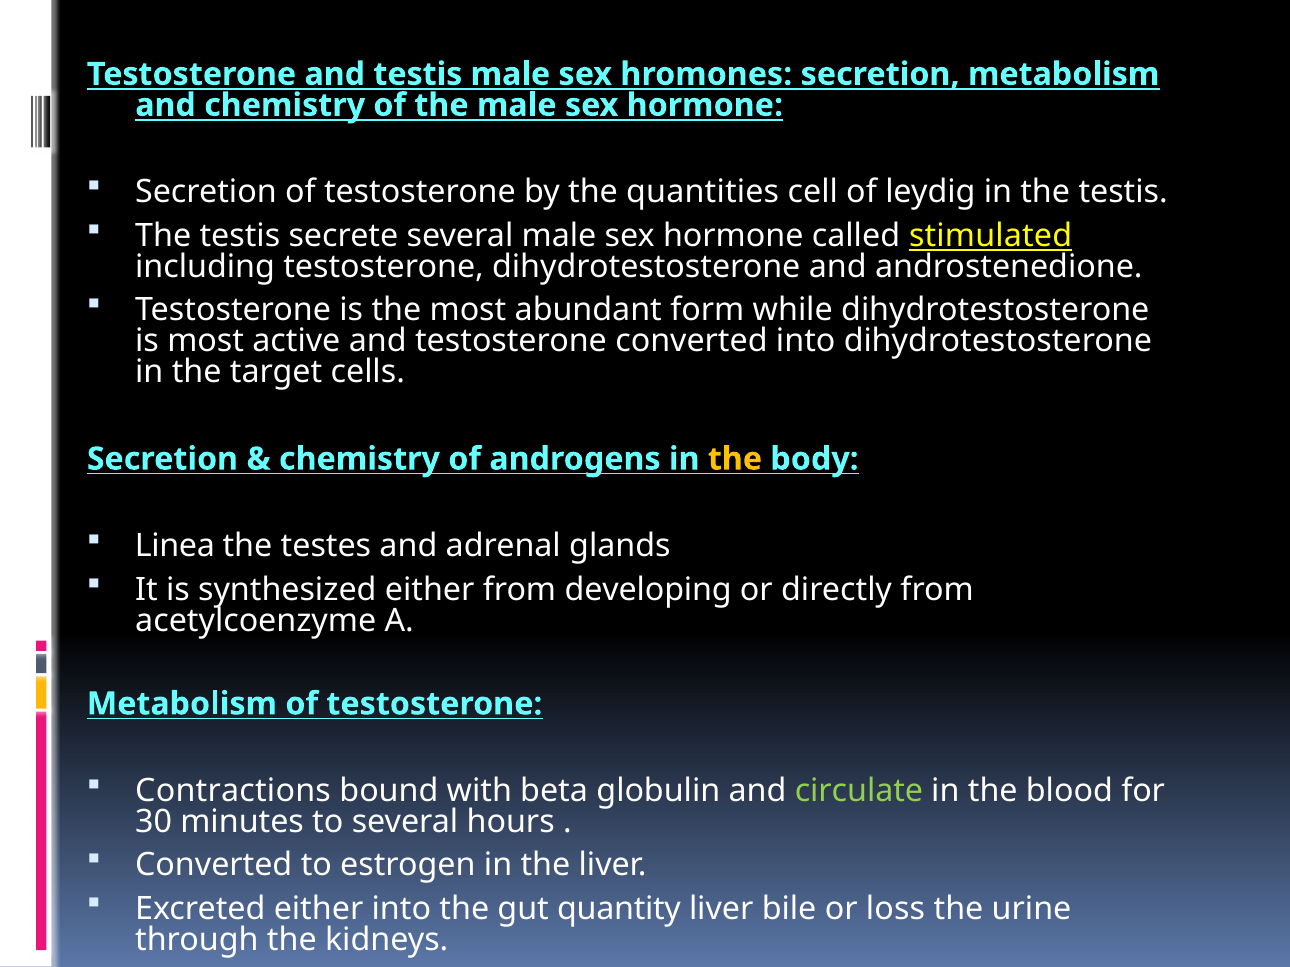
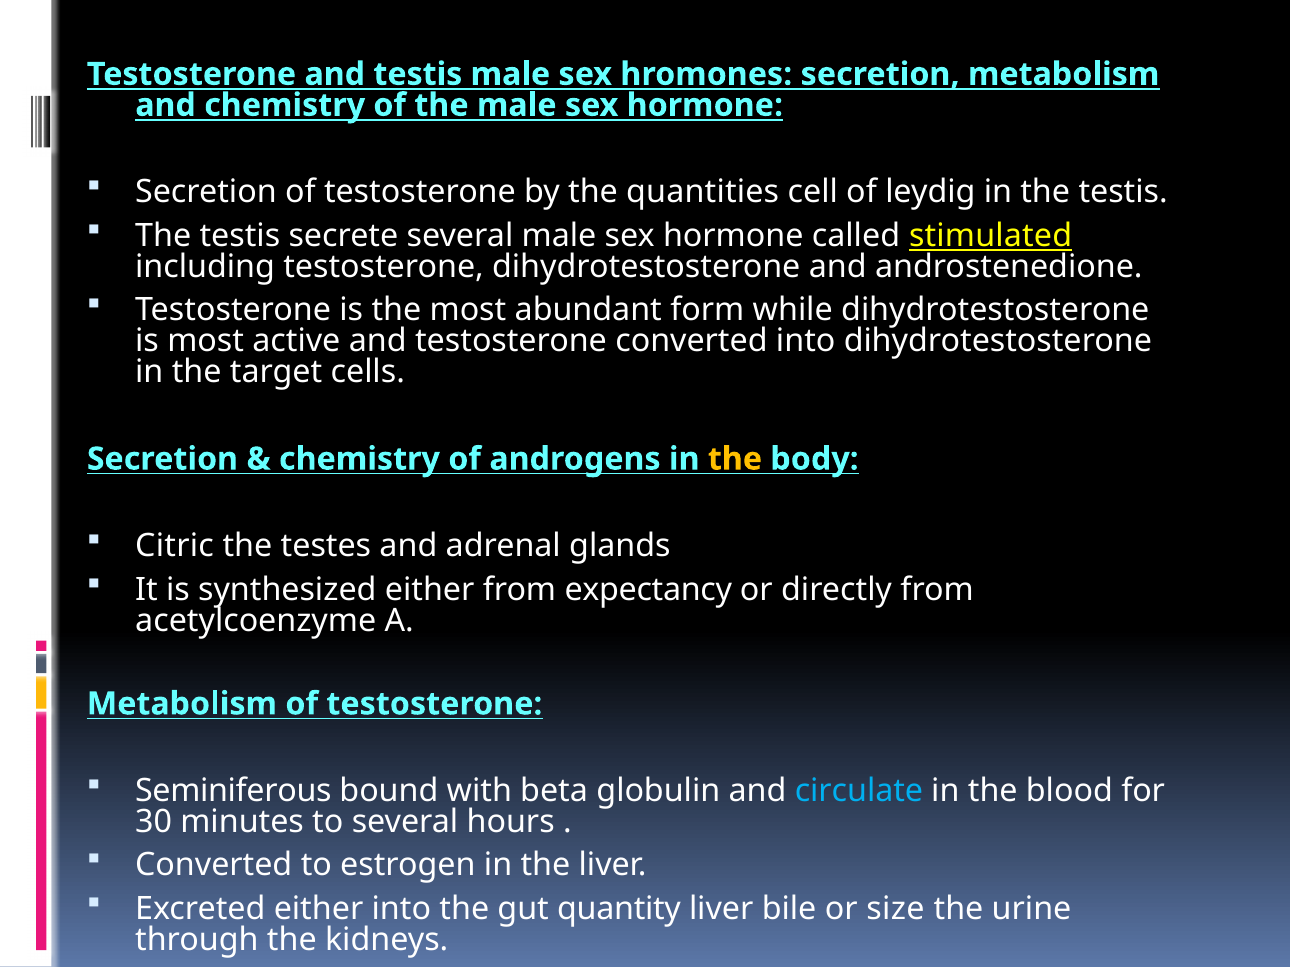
Linea: Linea -> Citric (175, 546)
developing: developing -> expectancy (648, 590)
Contractions: Contractions -> Seminiferous (233, 791)
circulate colour: light green -> light blue (859, 791)
loss: loss -> size (895, 909)
